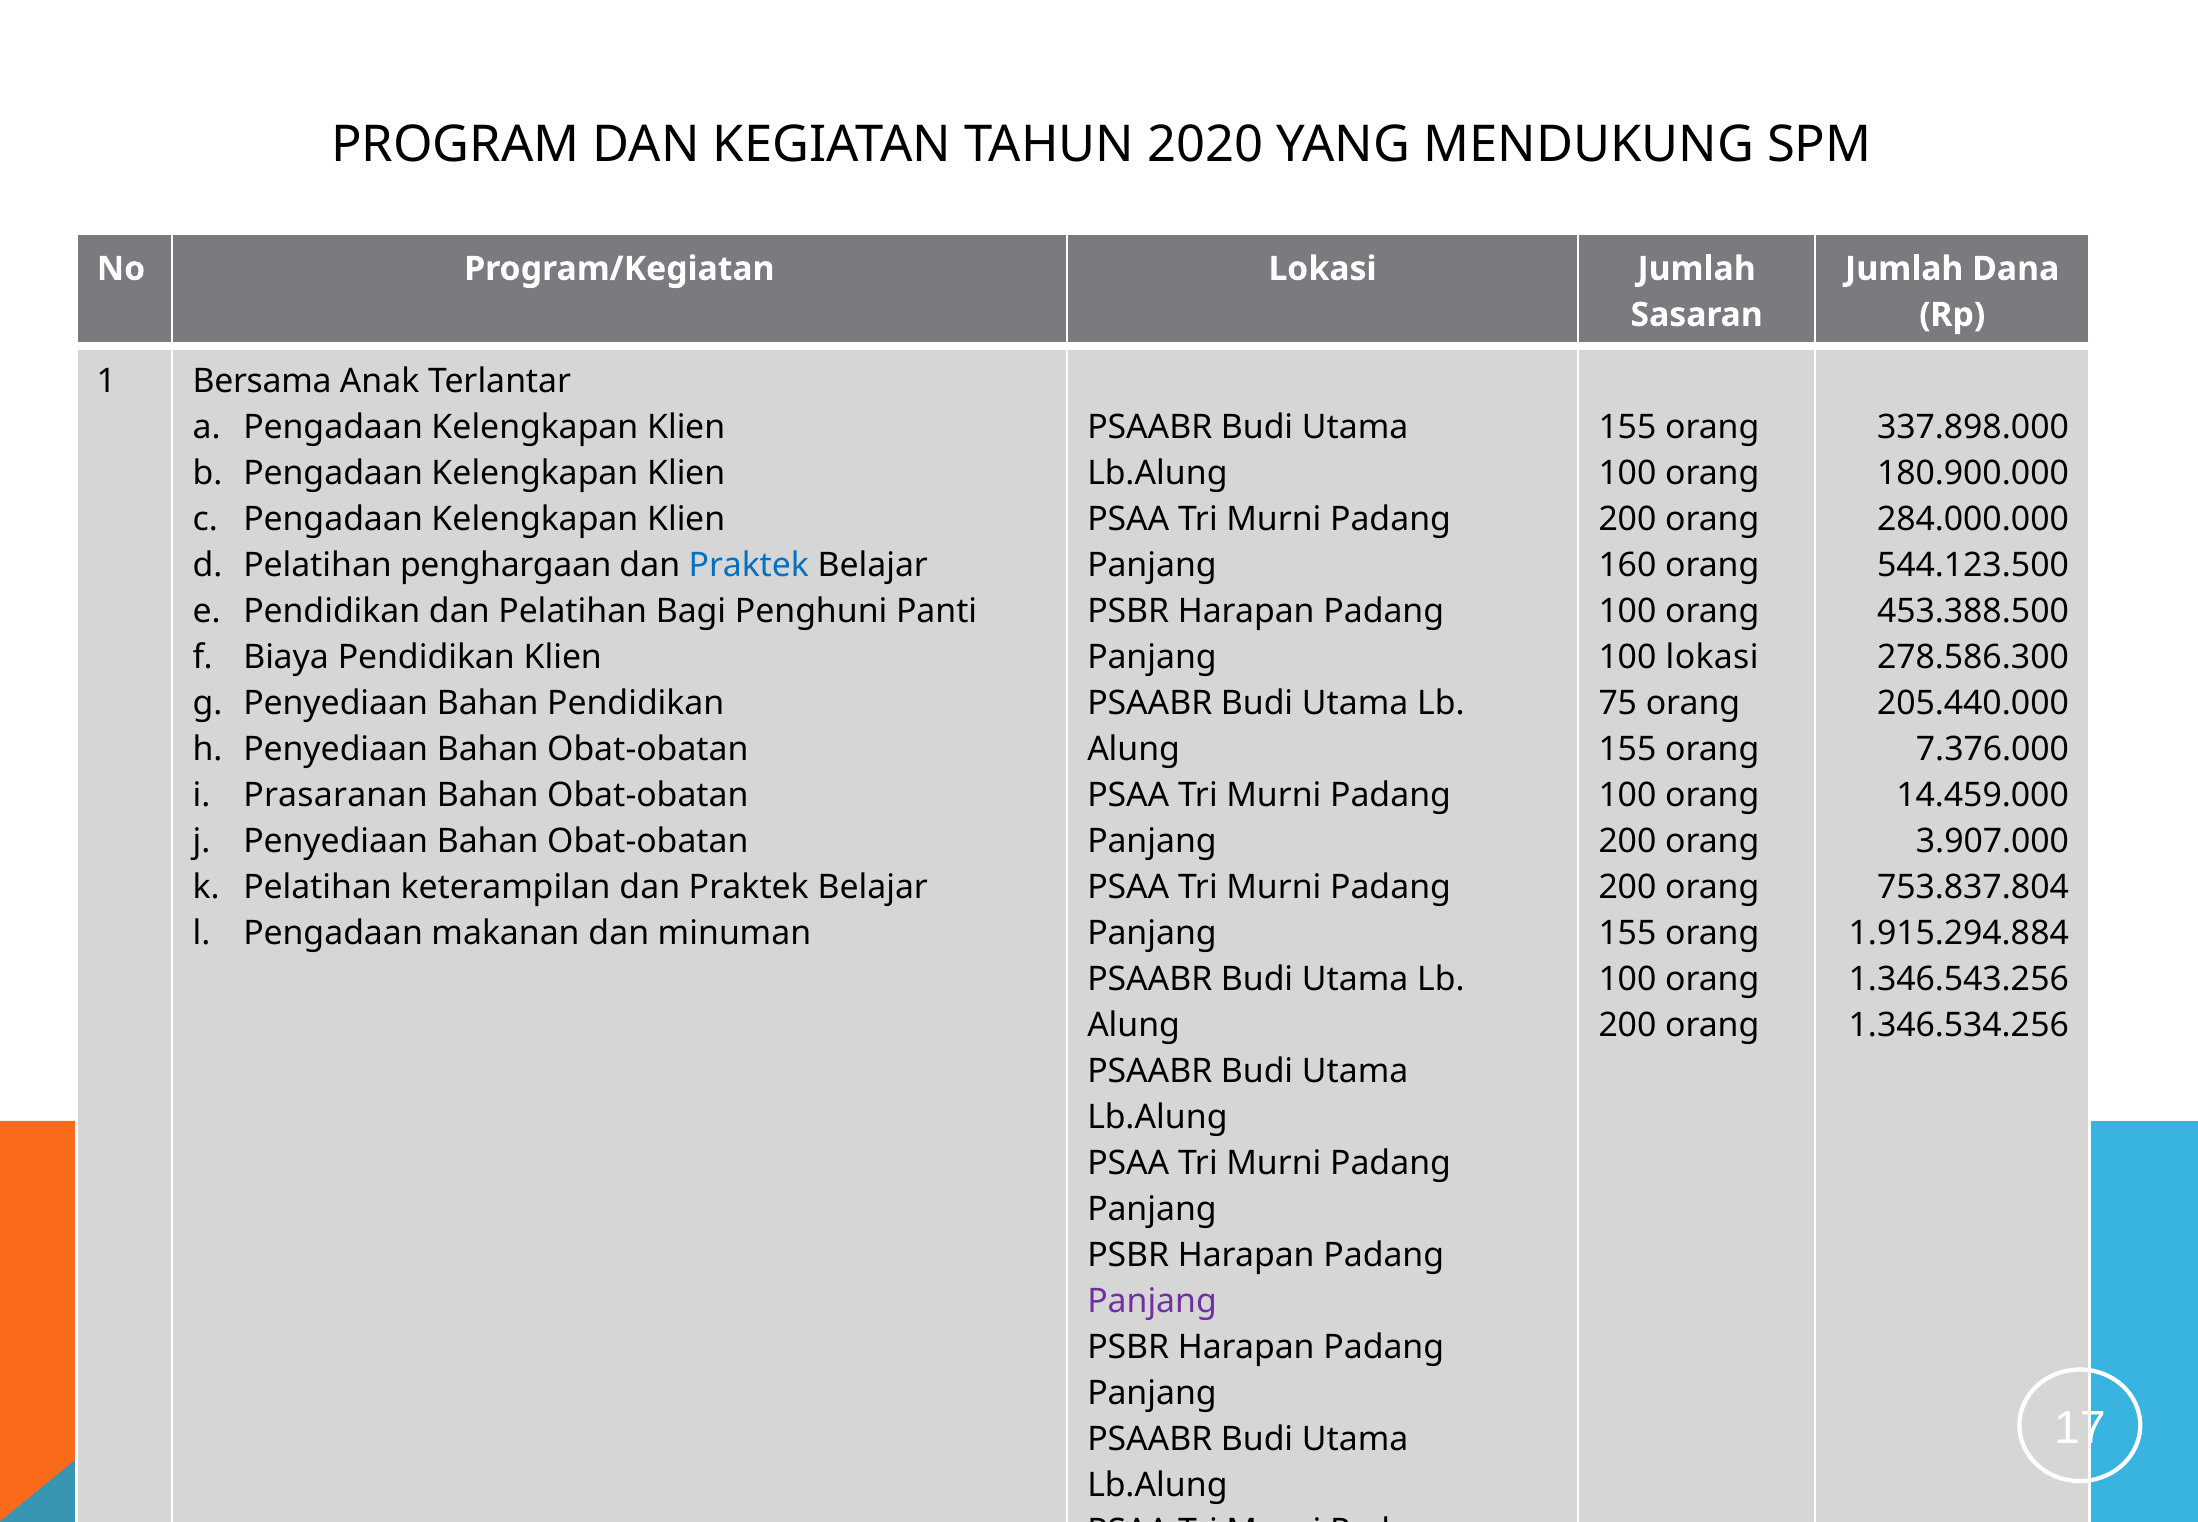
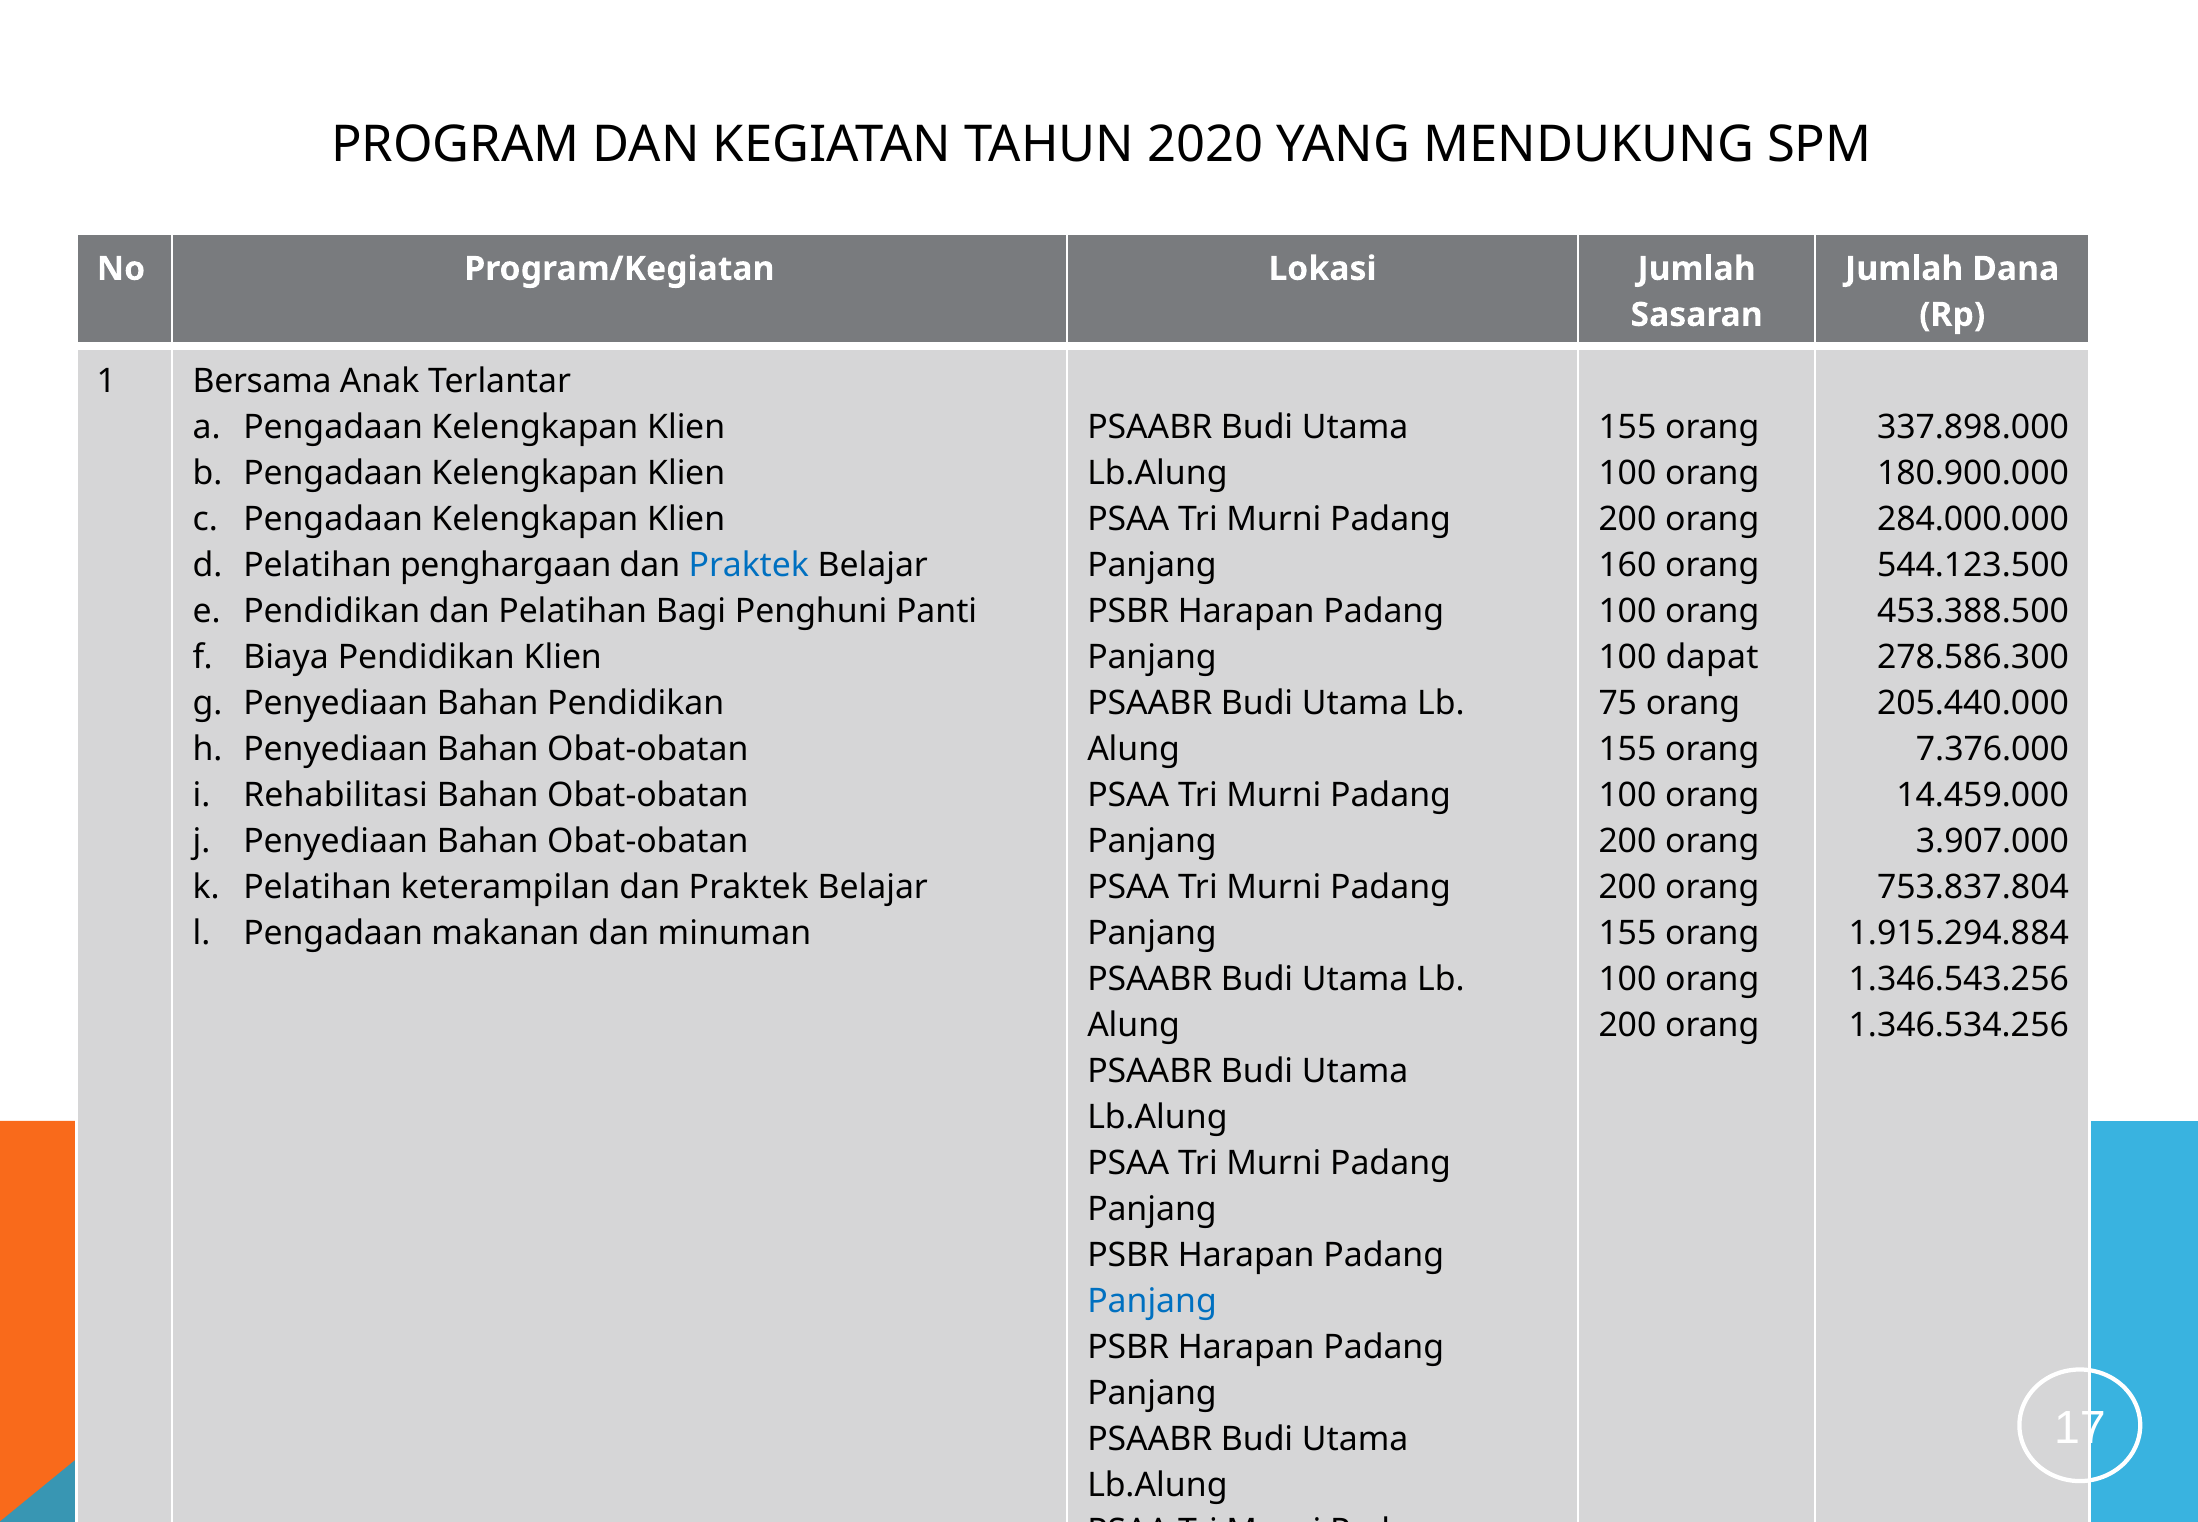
100 lokasi: lokasi -> dapat (1712, 657)
Prasaranan: Prasaranan -> Rehabilitasi (336, 795)
Panjang colour: purple -> blue (1152, 1301)
